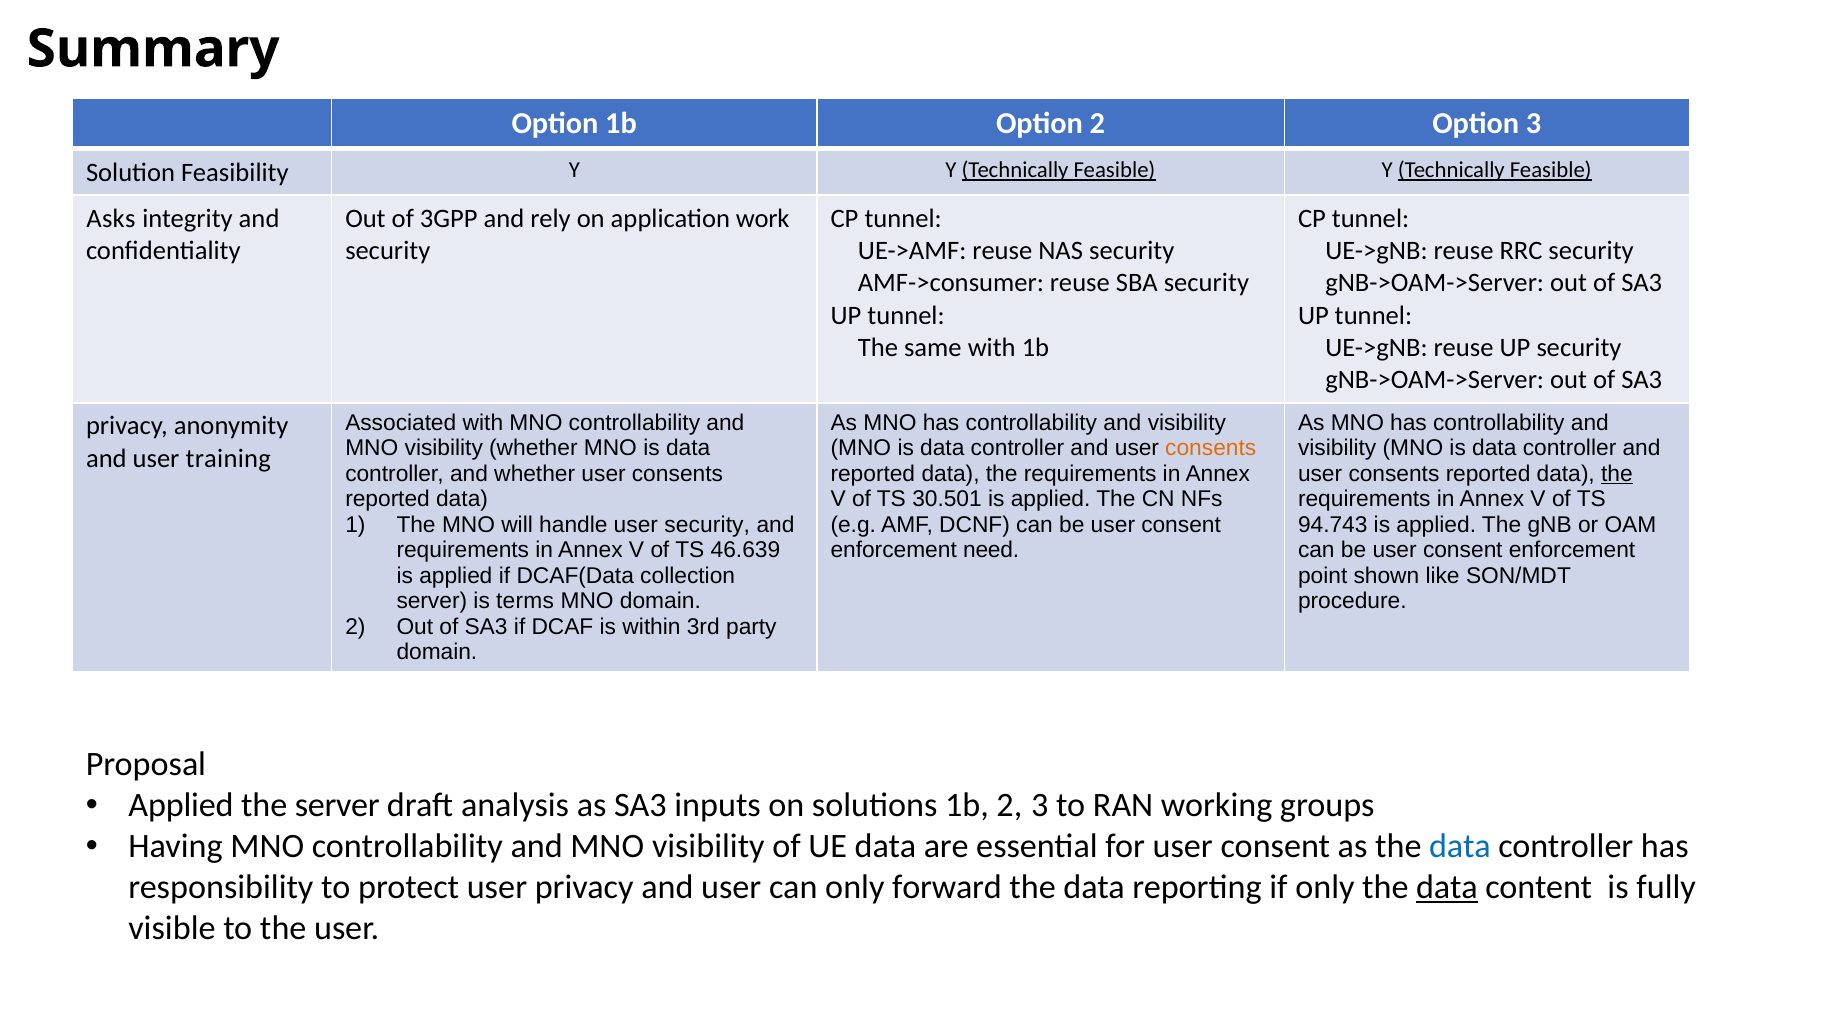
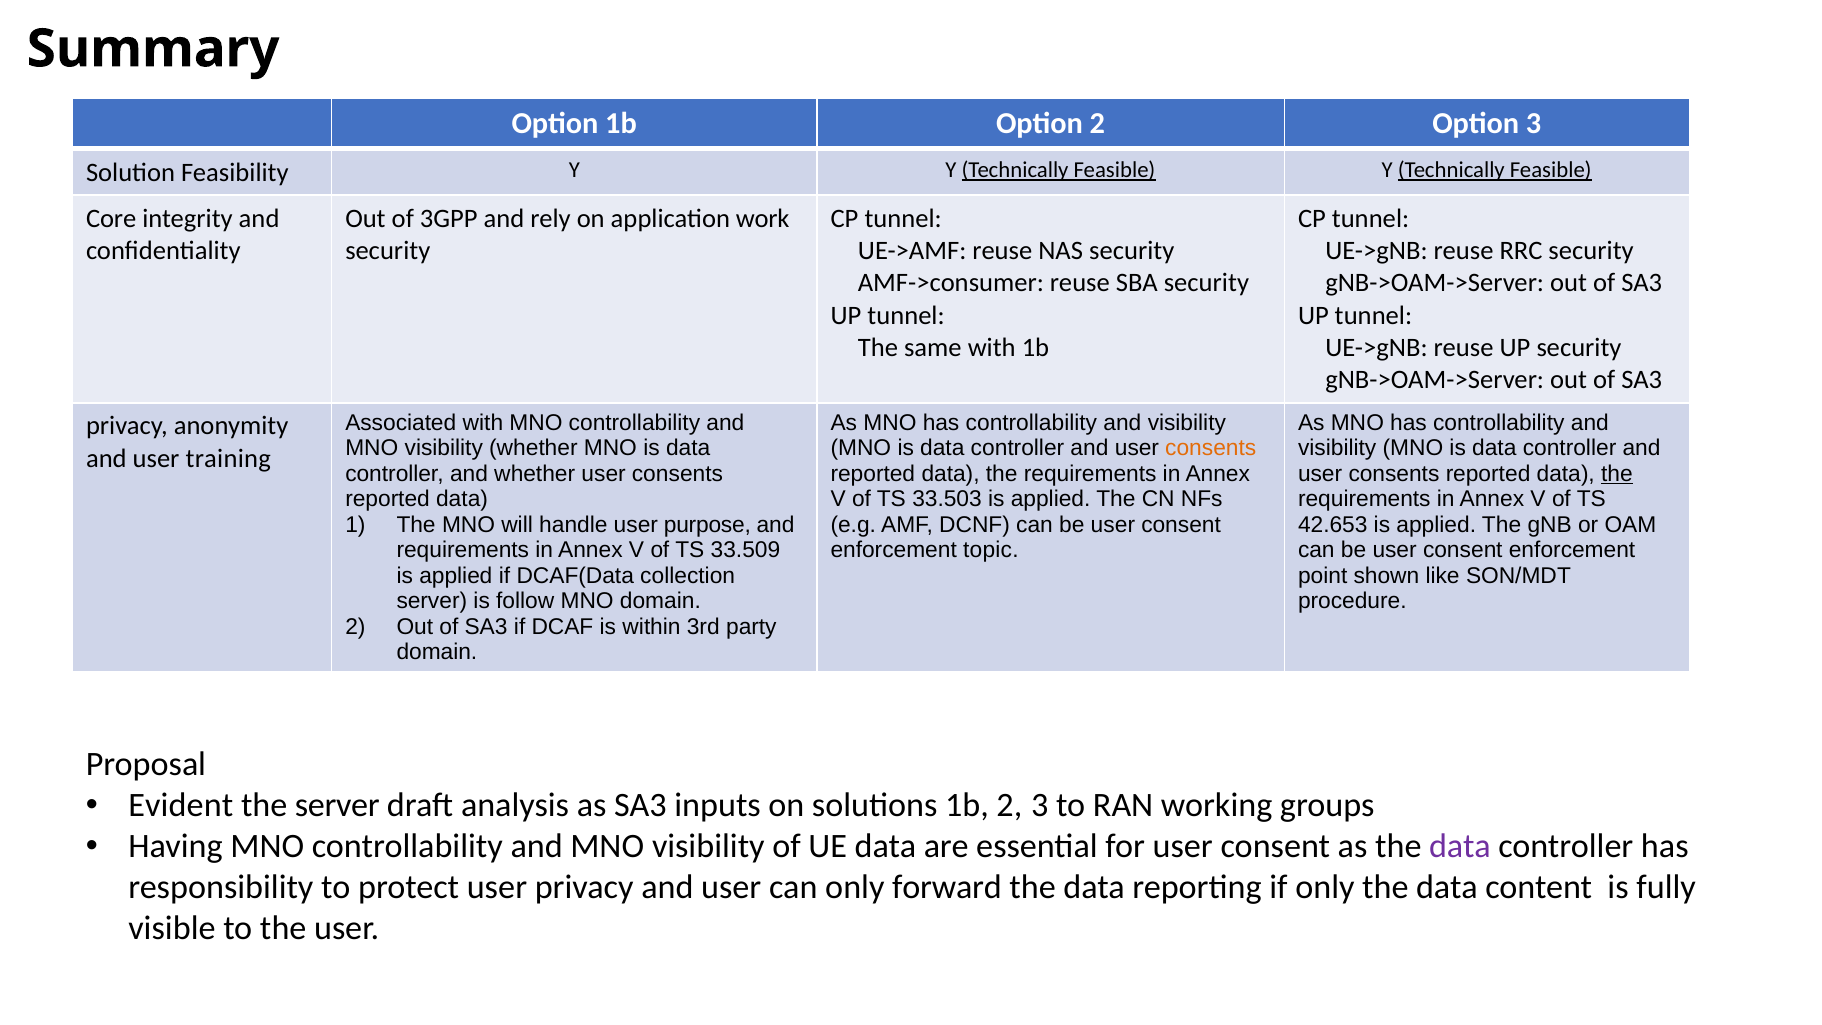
Asks: Asks -> Core (111, 218)
30.501: 30.501 -> 33.503 (947, 499)
user security: security -> purpose (707, 525)
94.743: 94.743 -> 42.653 (1333, 525)
46.639: 46.639 -> 33.509 (745, 550)
need: need -> topic (991, 550)
terms: terms -> follow (525, 601)
Applied: Applied -> Evident (181, 806)
data colour: blue -> purple (1460, 847)
data underline: present -> none (1447, 888)
